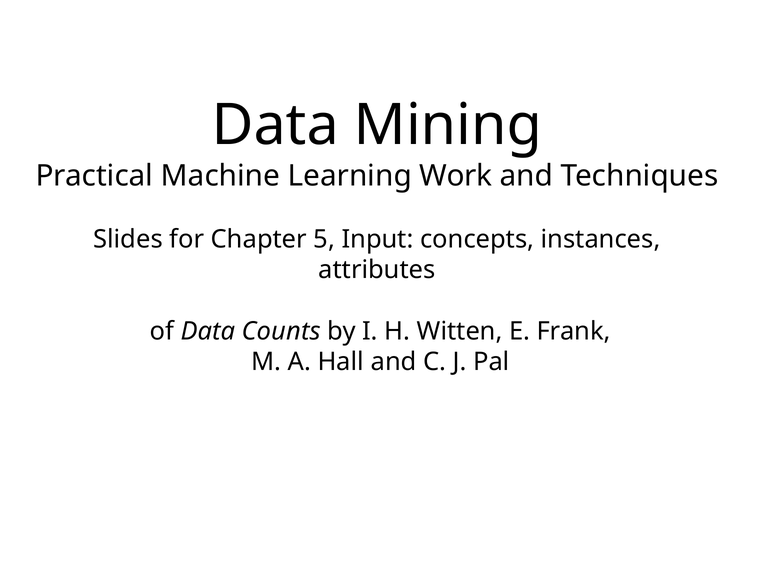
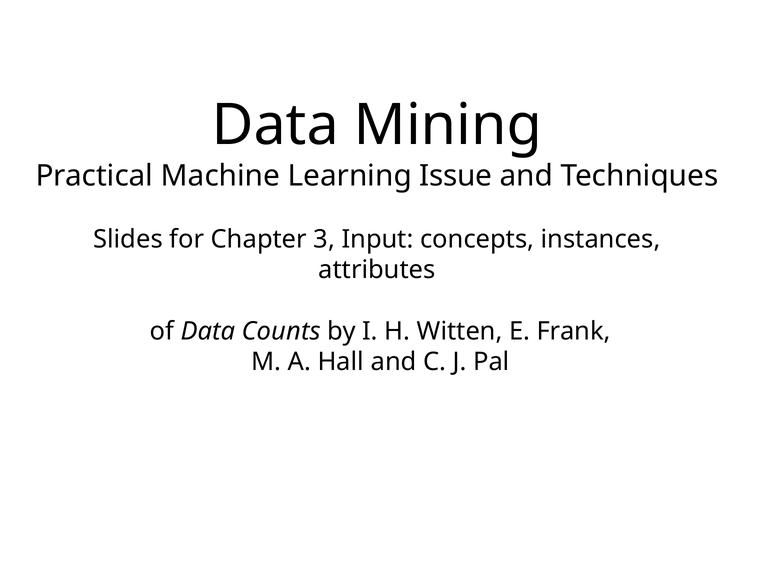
Work: Work -> Issue (456, 176)
5: 5 -> 3 (324, 239)
